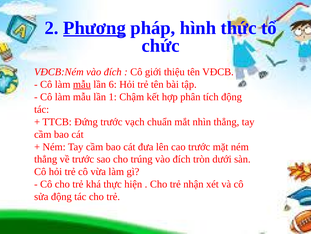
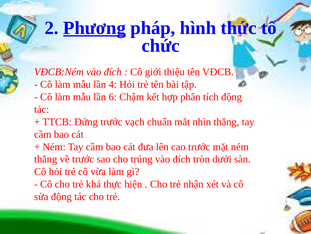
mẫu underline: present -> none (82, 84)
6: 6 -> 4 (113, 84)
1: 1 -> 6 (113, 97)
